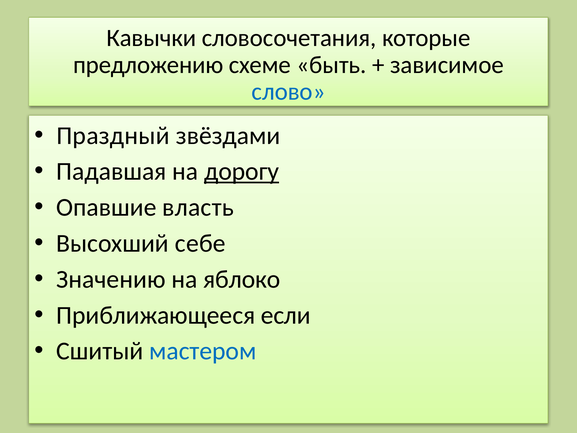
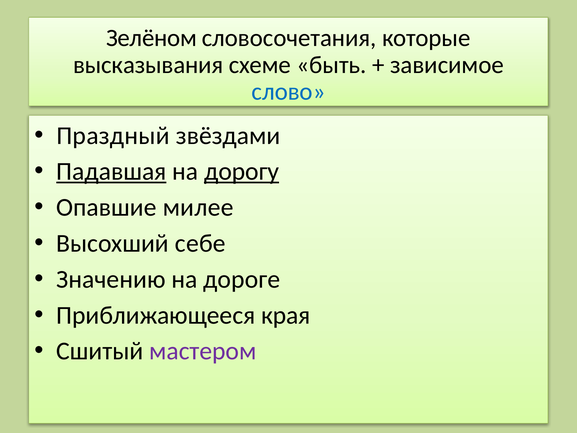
Кавычки: Кавычки -> Зелёном (151, 38)
предложению: предложению -> высказывания (148, 65)
Падавшая underline: none -> present (111, 171)
власть: власть -> милее (198, 207)
яблоко: яблоко -> дороге (242, 279)
если: если -> края (286, 315)
мастером colour: blue -> purple (203, 351)
